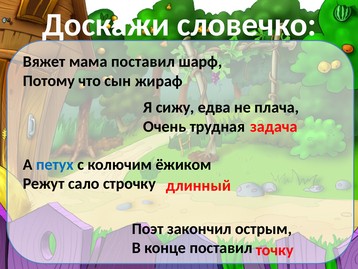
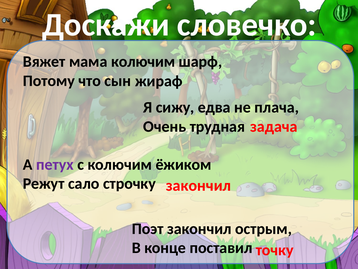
мама поставил: поставил -> колючим (143, 62)
петух colour: blue -> purple (55, 164)
длинный: длинный -> закончил (198, 185)
